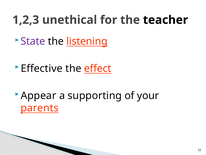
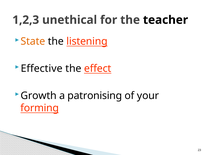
State colour: purple -> orange (33, 41)
Appear: Appear -> Growth (39, 95)
supporting: supporting -> patronising (95, 95)
parents: parents -> forming (40, 108)
